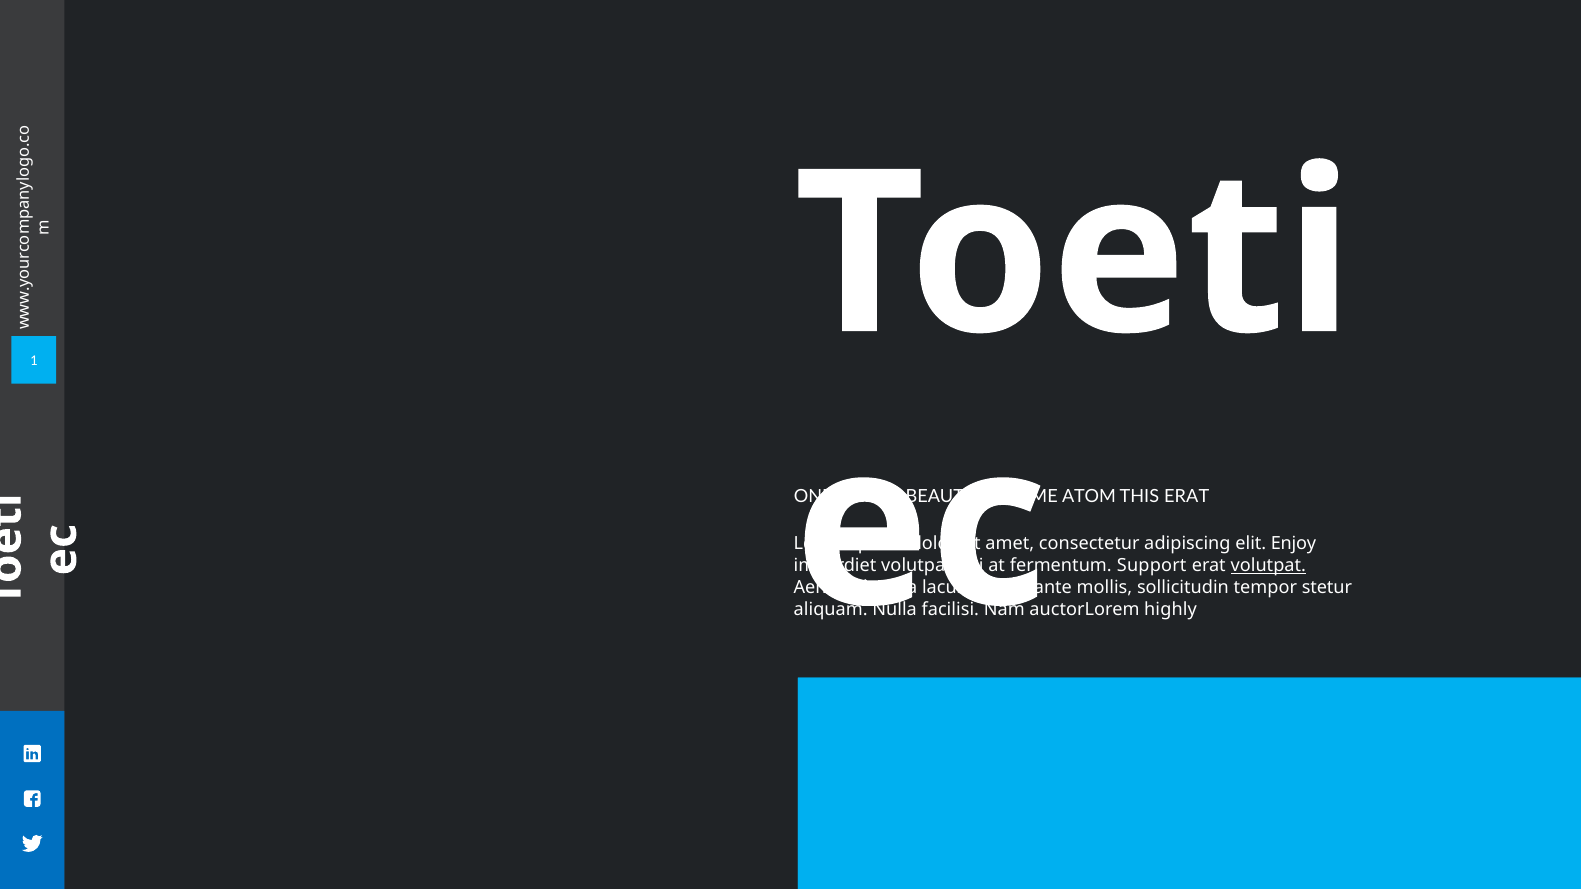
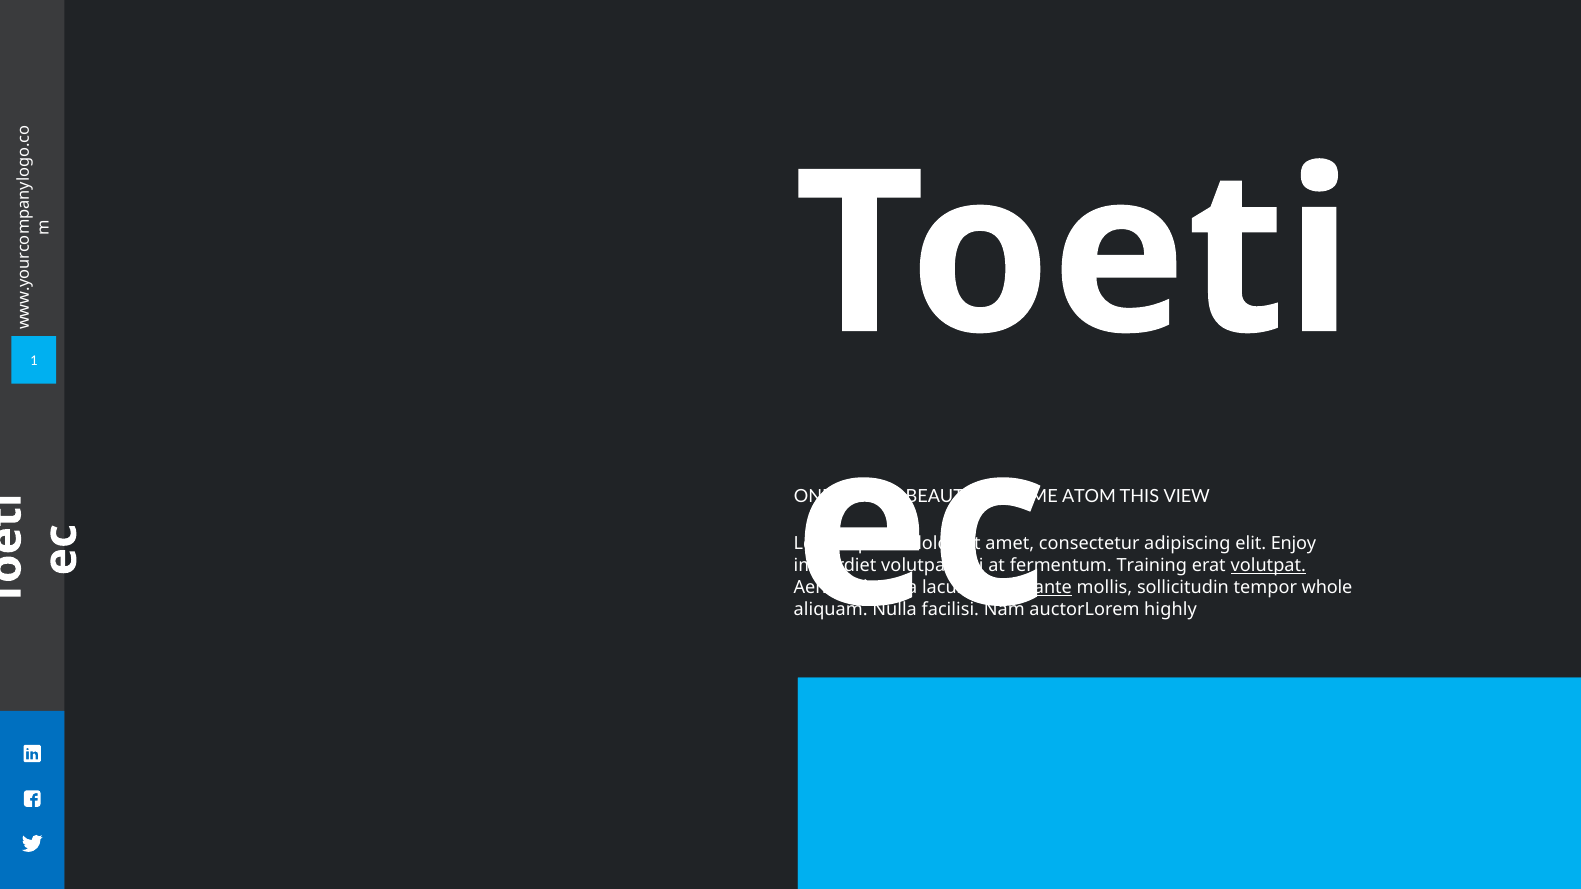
THIS ERAT: ERAT -> VIEW (1187, 496)
Support: Support -> Training (1152, 566)
ante underline: none -> present (1053, 587)
stetur: stetur -> whole (1327, 587)
